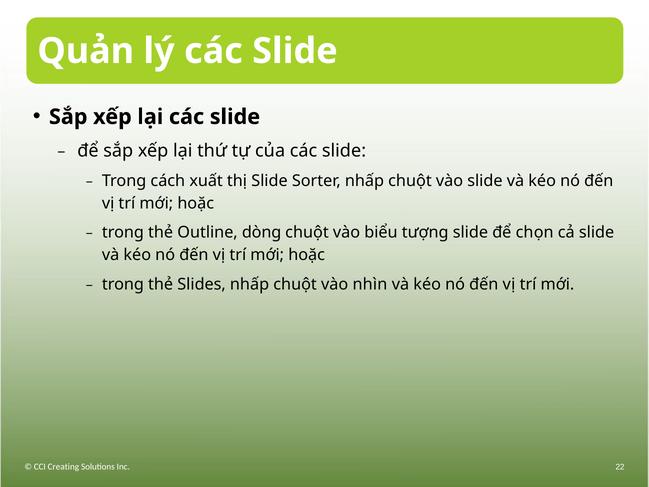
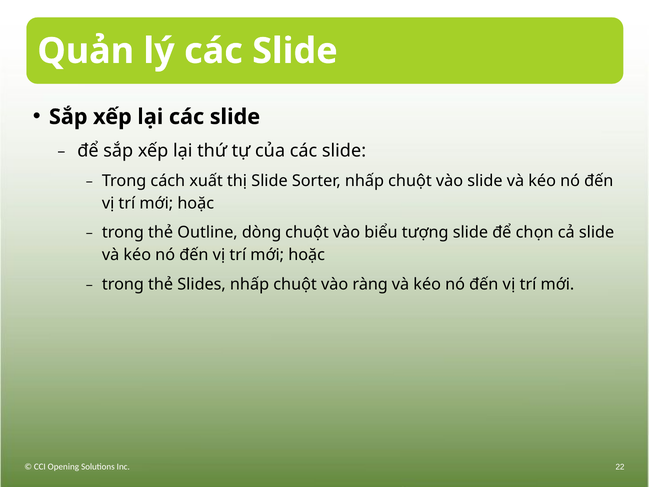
nhìn: nhìn -> ràng (370, 284)
Creating: Creating -> Opening (63, 467)
